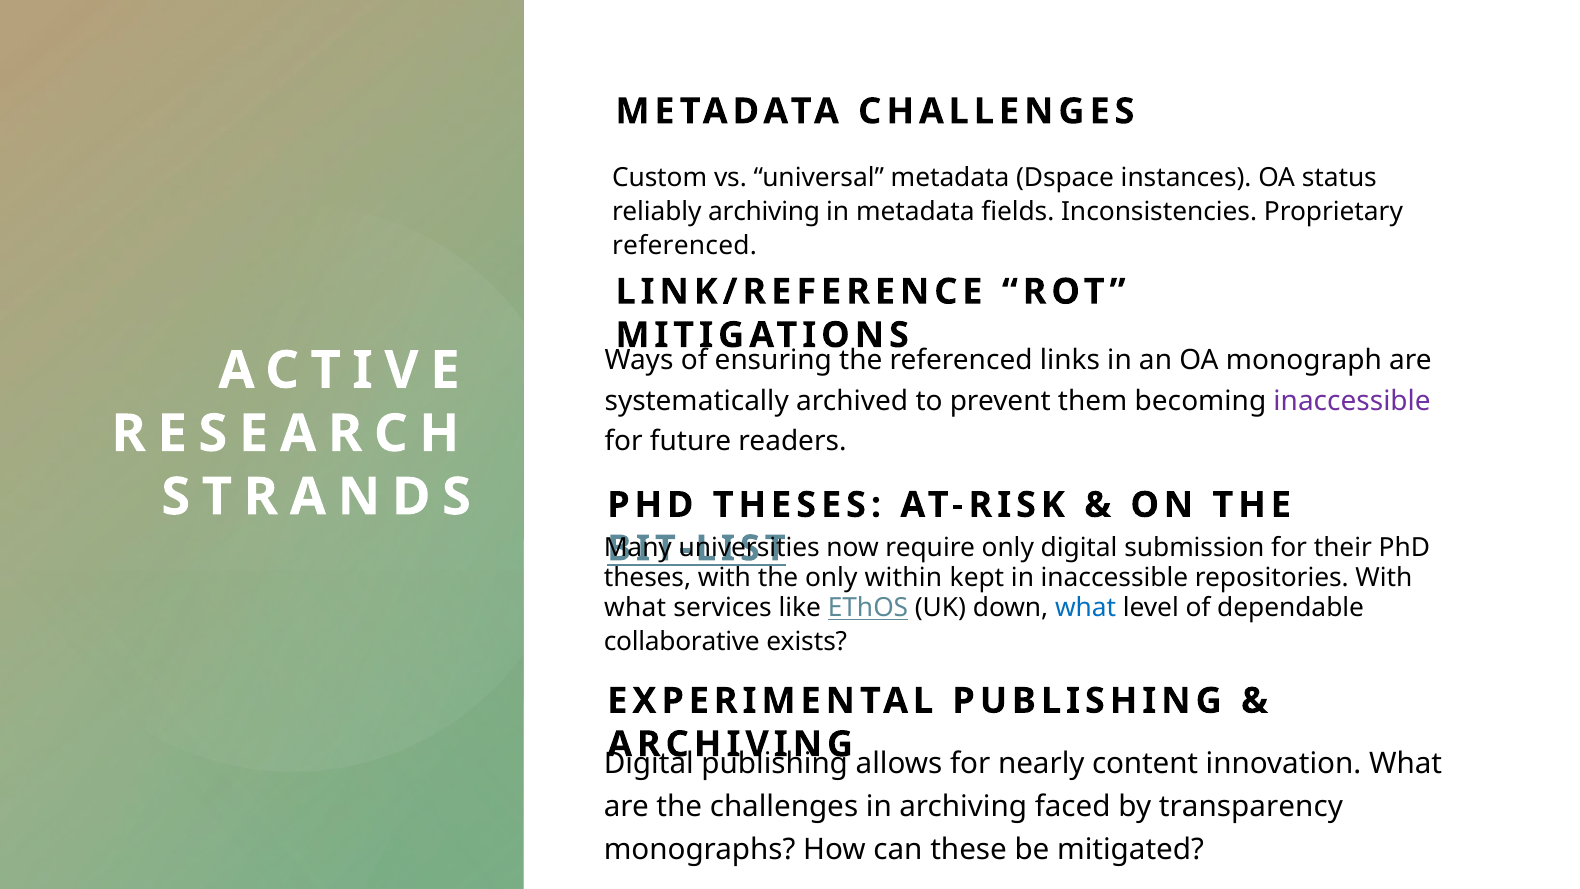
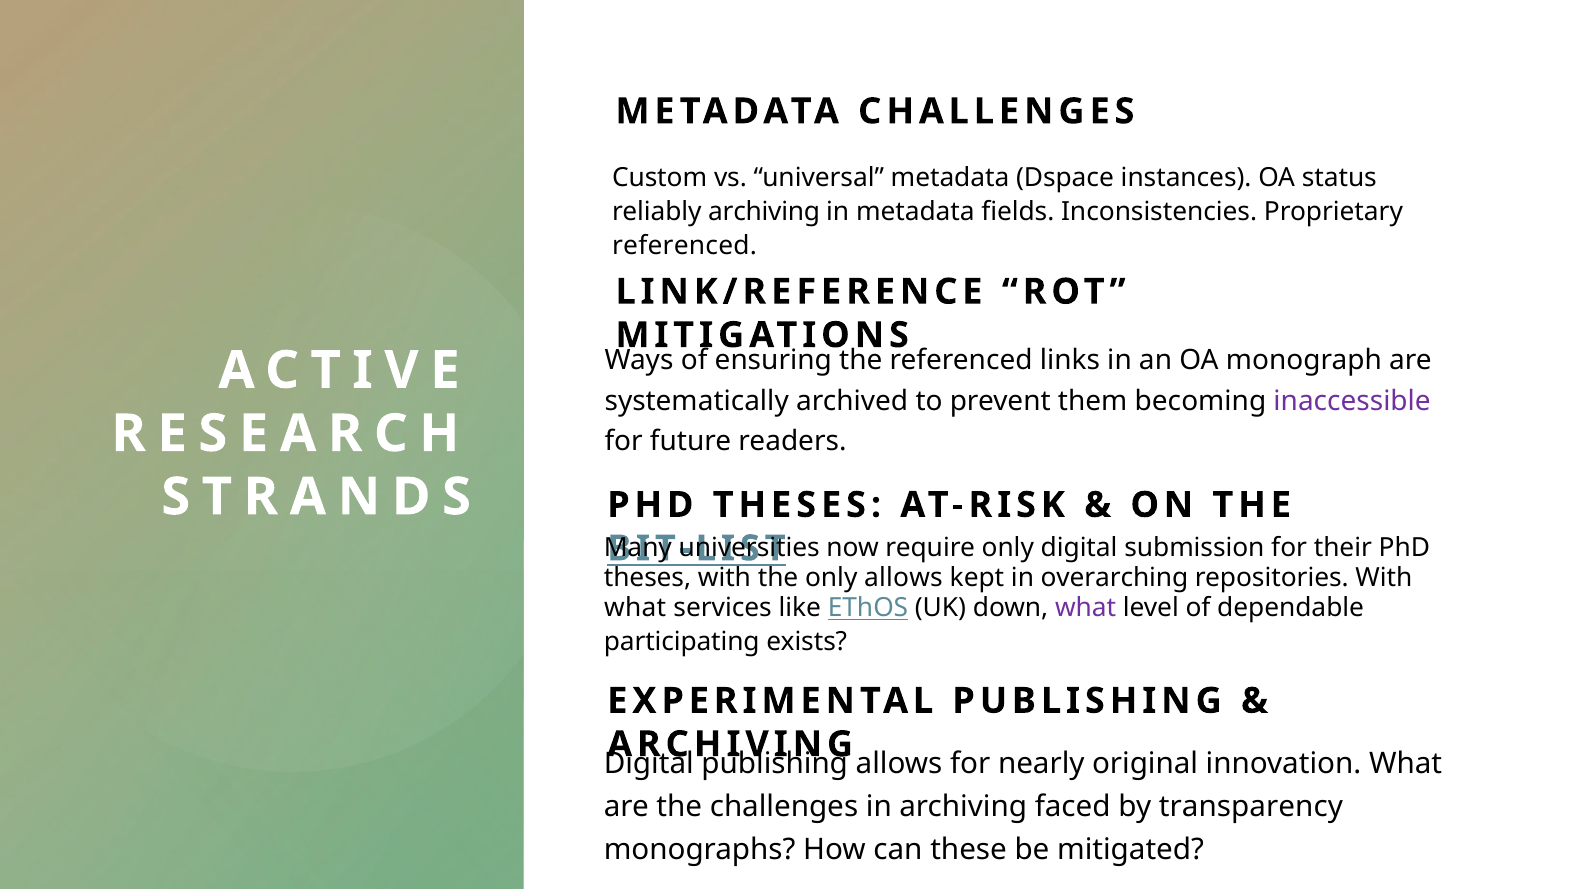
only within: within -> allows (903, 577)
in inaccessible: inaccessible -> overarching (1114, 577)
what colour: blue -> purple (1086, 608)
collaborative: collaborative -> participating (682, 642)
content: content -> original (1145, 764)
